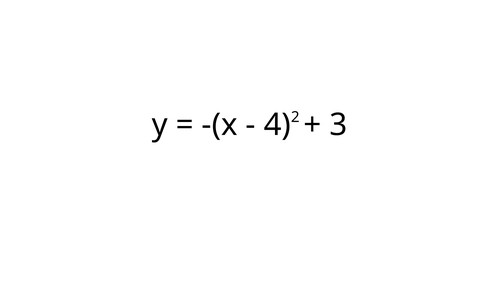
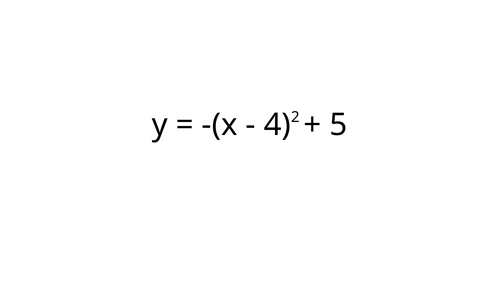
3: 3 -> 5 (338, 125)
